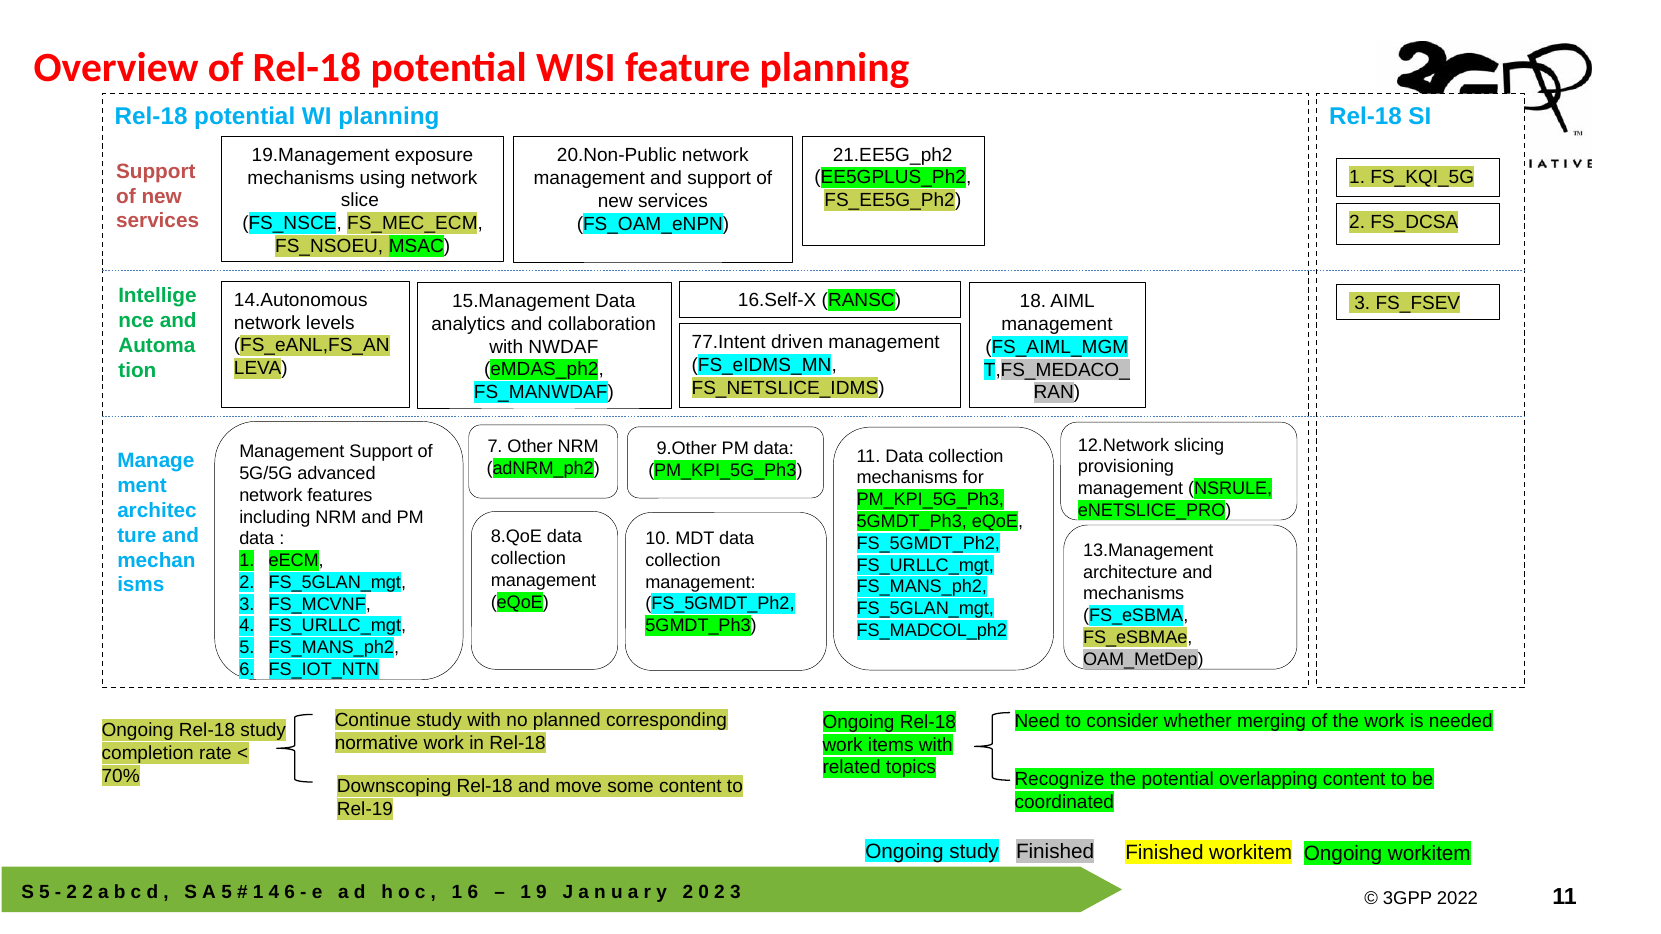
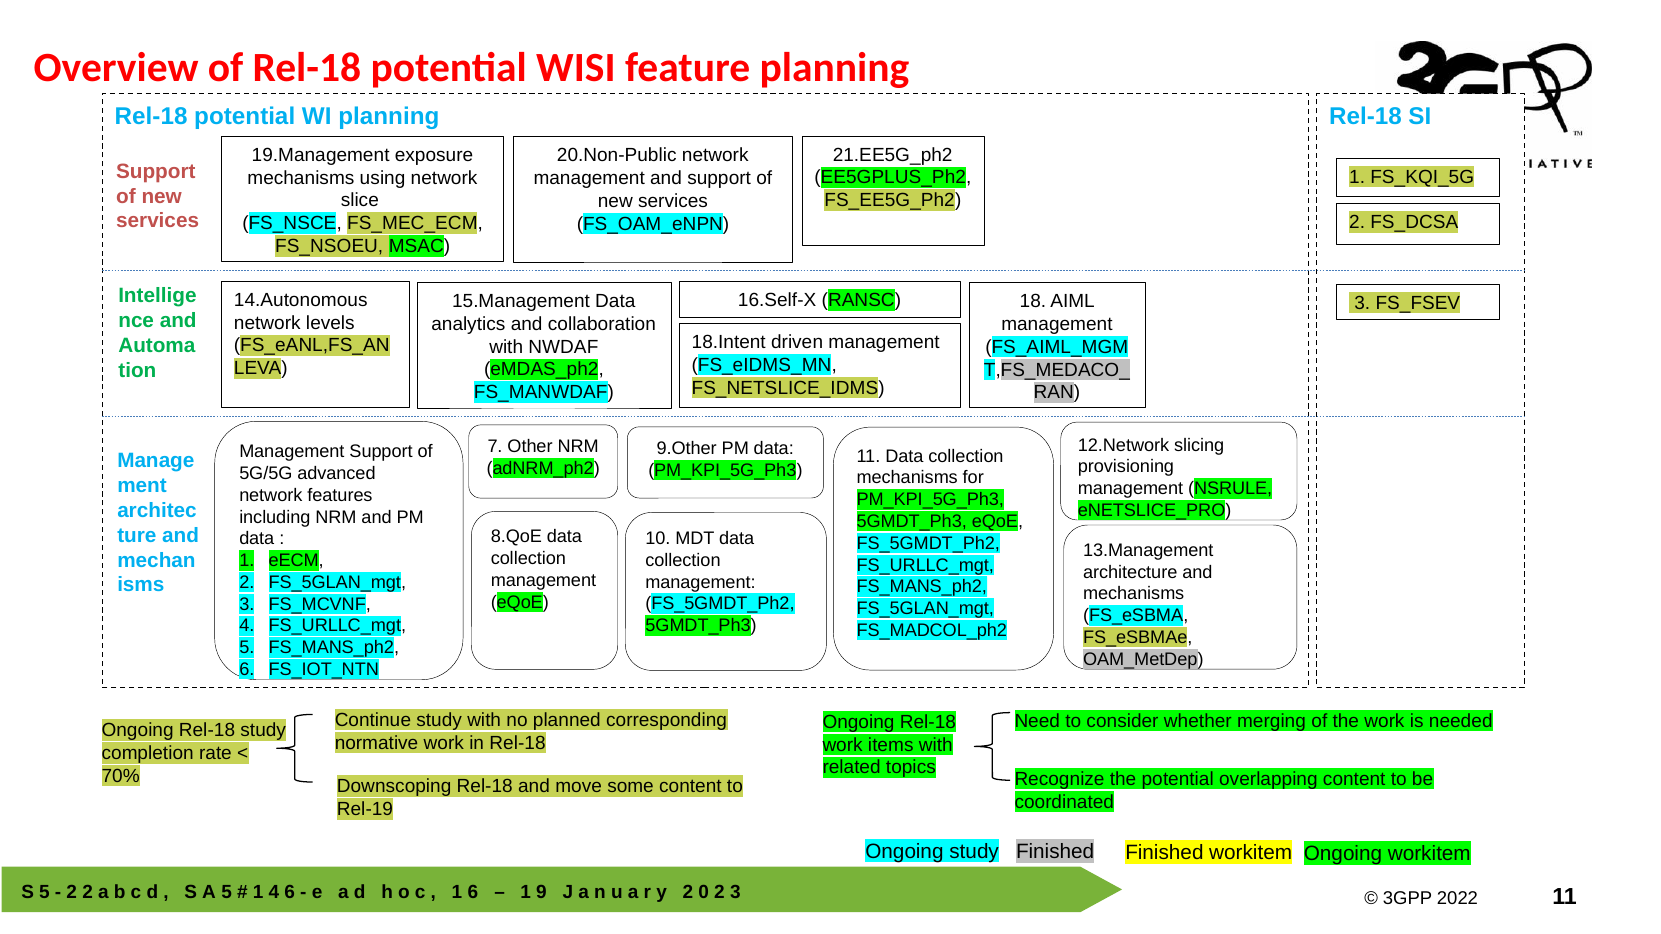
77.Intent: 77.Intent -> 18.Intent (729, 342)
